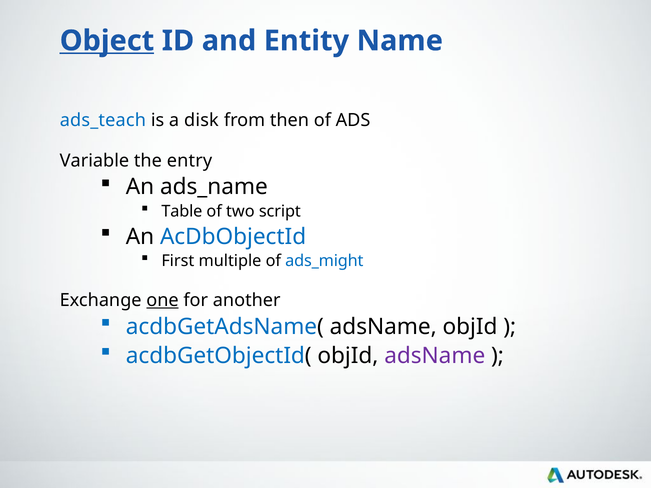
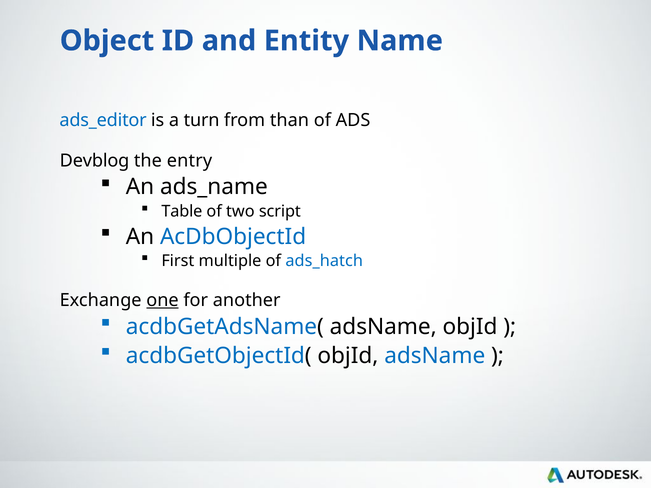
Object underline: present -> none (107, 41)
ads_teach: ads_teach -> ads_editor (103, 120)
disk: disk -> turn (202, 120)
then: then -> than (289, 120)
Variable: Variable -> Devblog (95, 161)
ads_might: ads_might -> ads_hatch (324, 261)
adsName colour: purple -> blue (435, 356)
